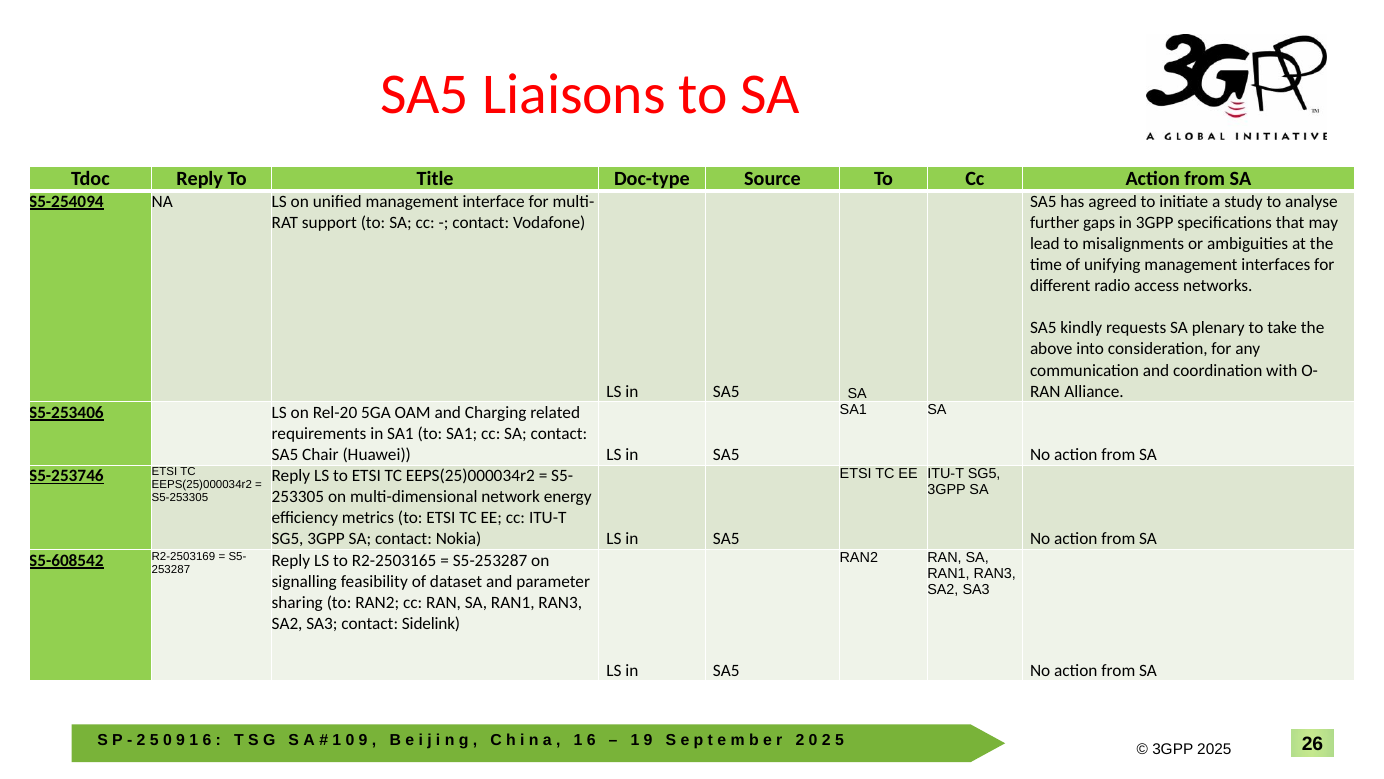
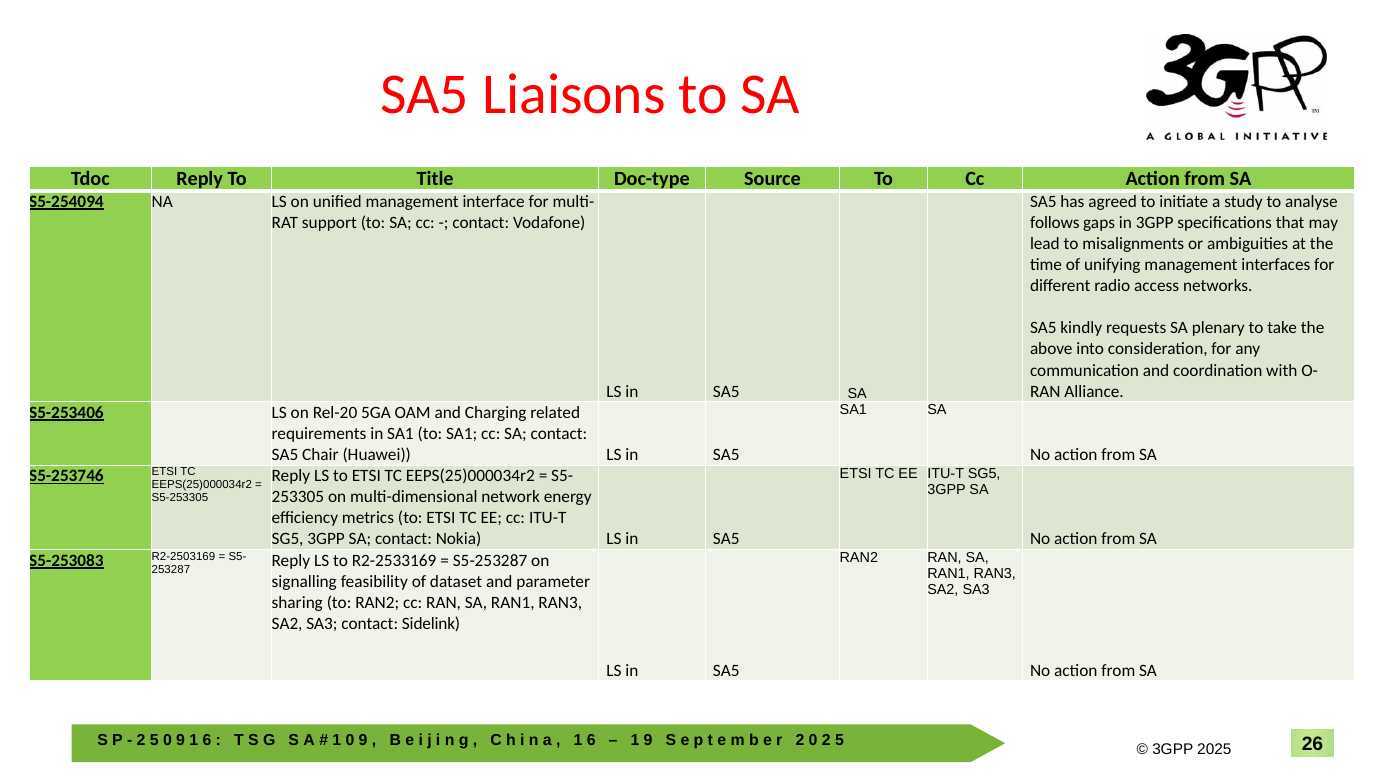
further: further -> follows (1055, 223)
S5-608542: S5-608542 -> S5-253083 (66, 560)
R2-2503165: R2-2503165 -> R2-2533169 (394, 560)
